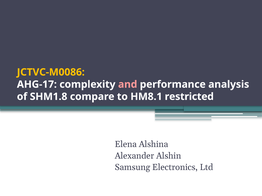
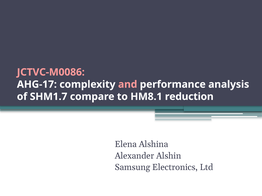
JCTVC-M0086 colour: yellow -> pink (51, 72)
SHM1.8: SHM1.8 -> SHM1.7 (49, 97)
restricted: restricted -> reduction (189, 97)
